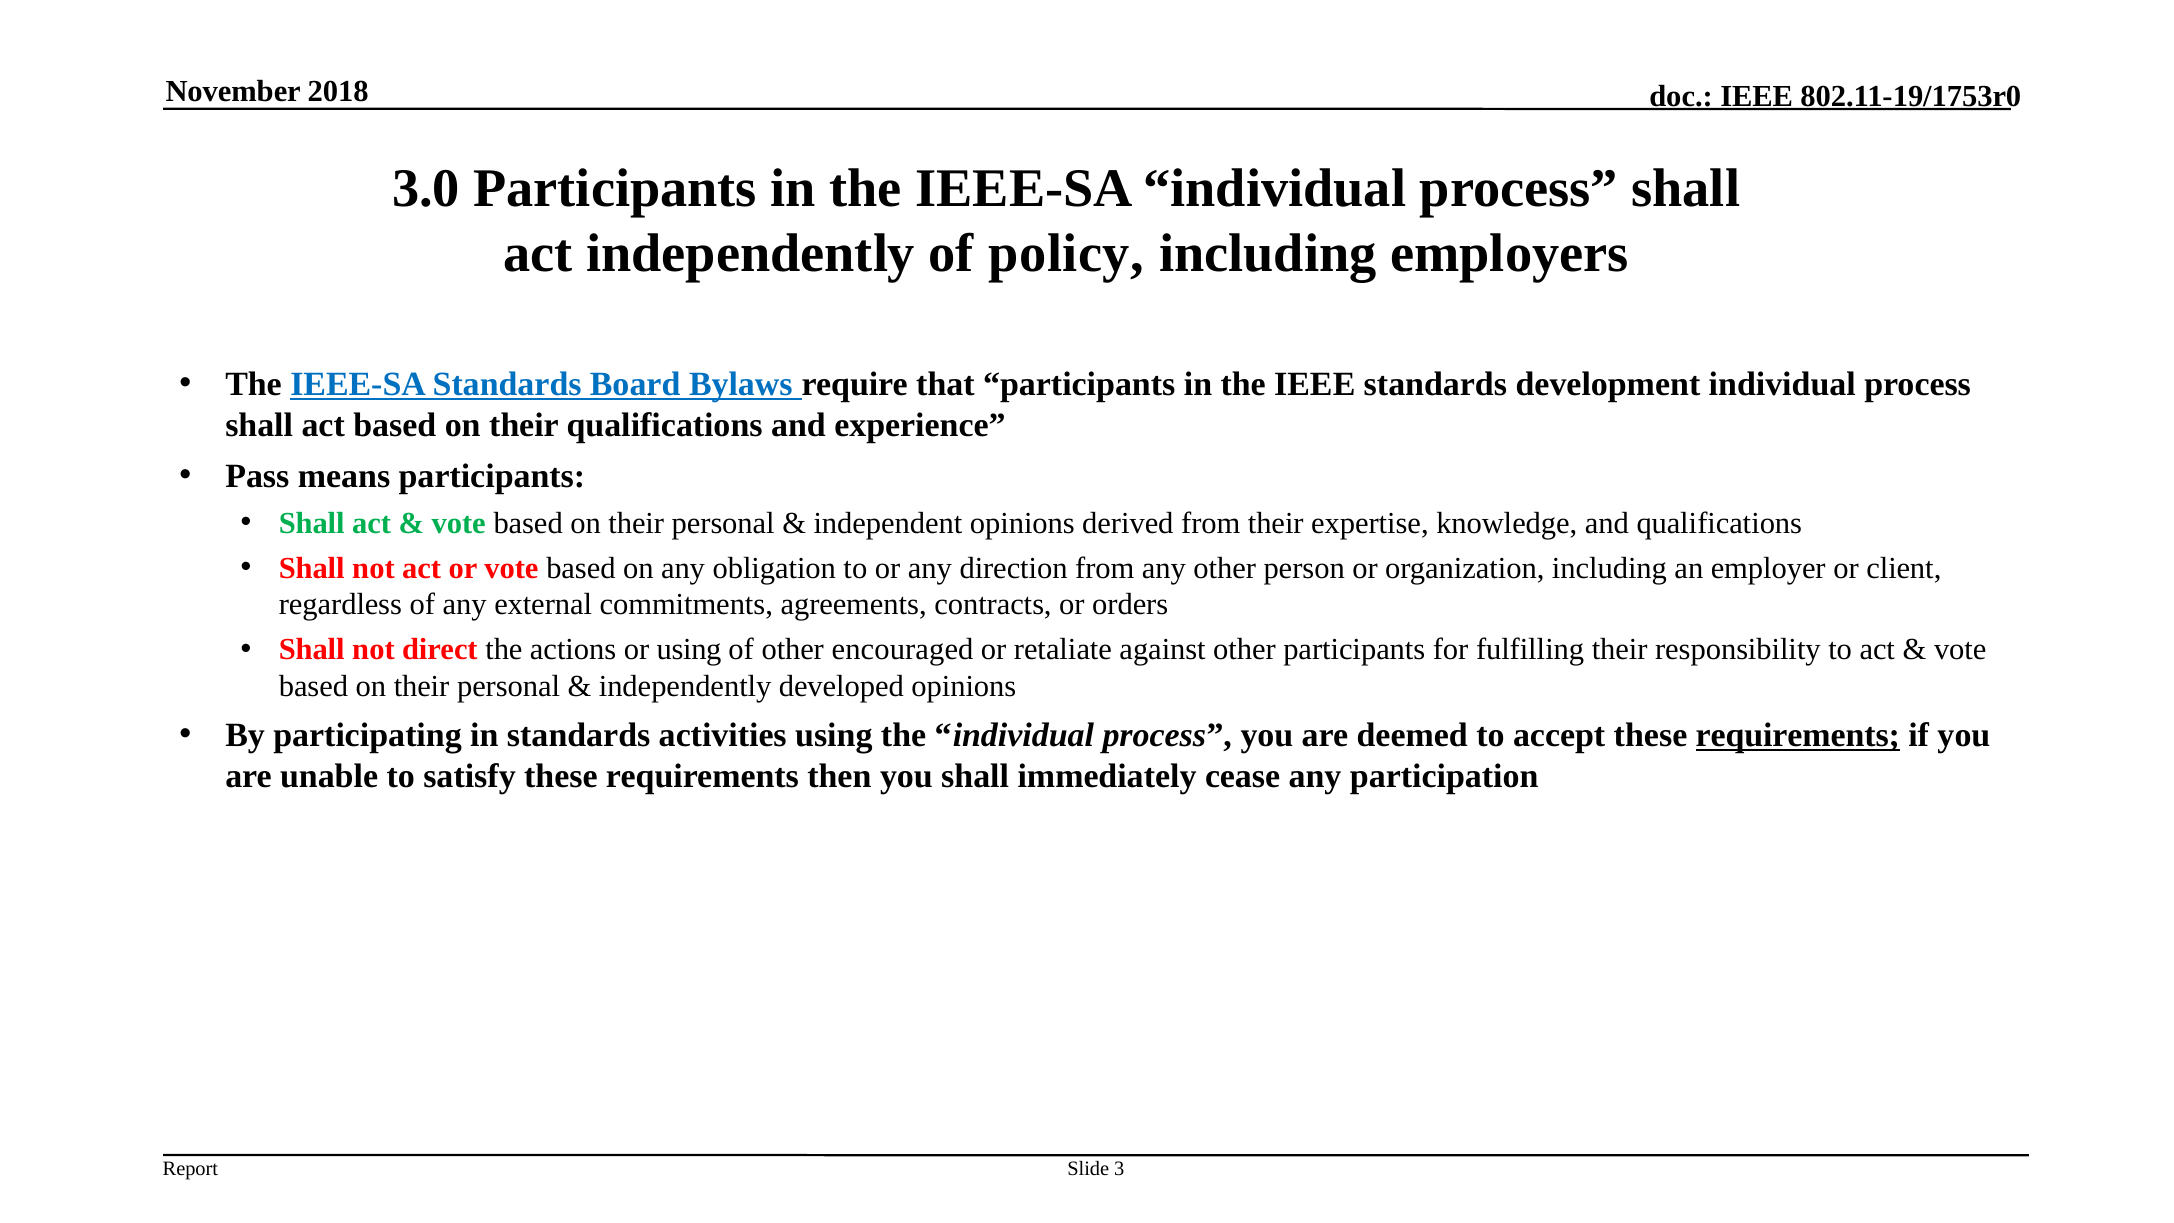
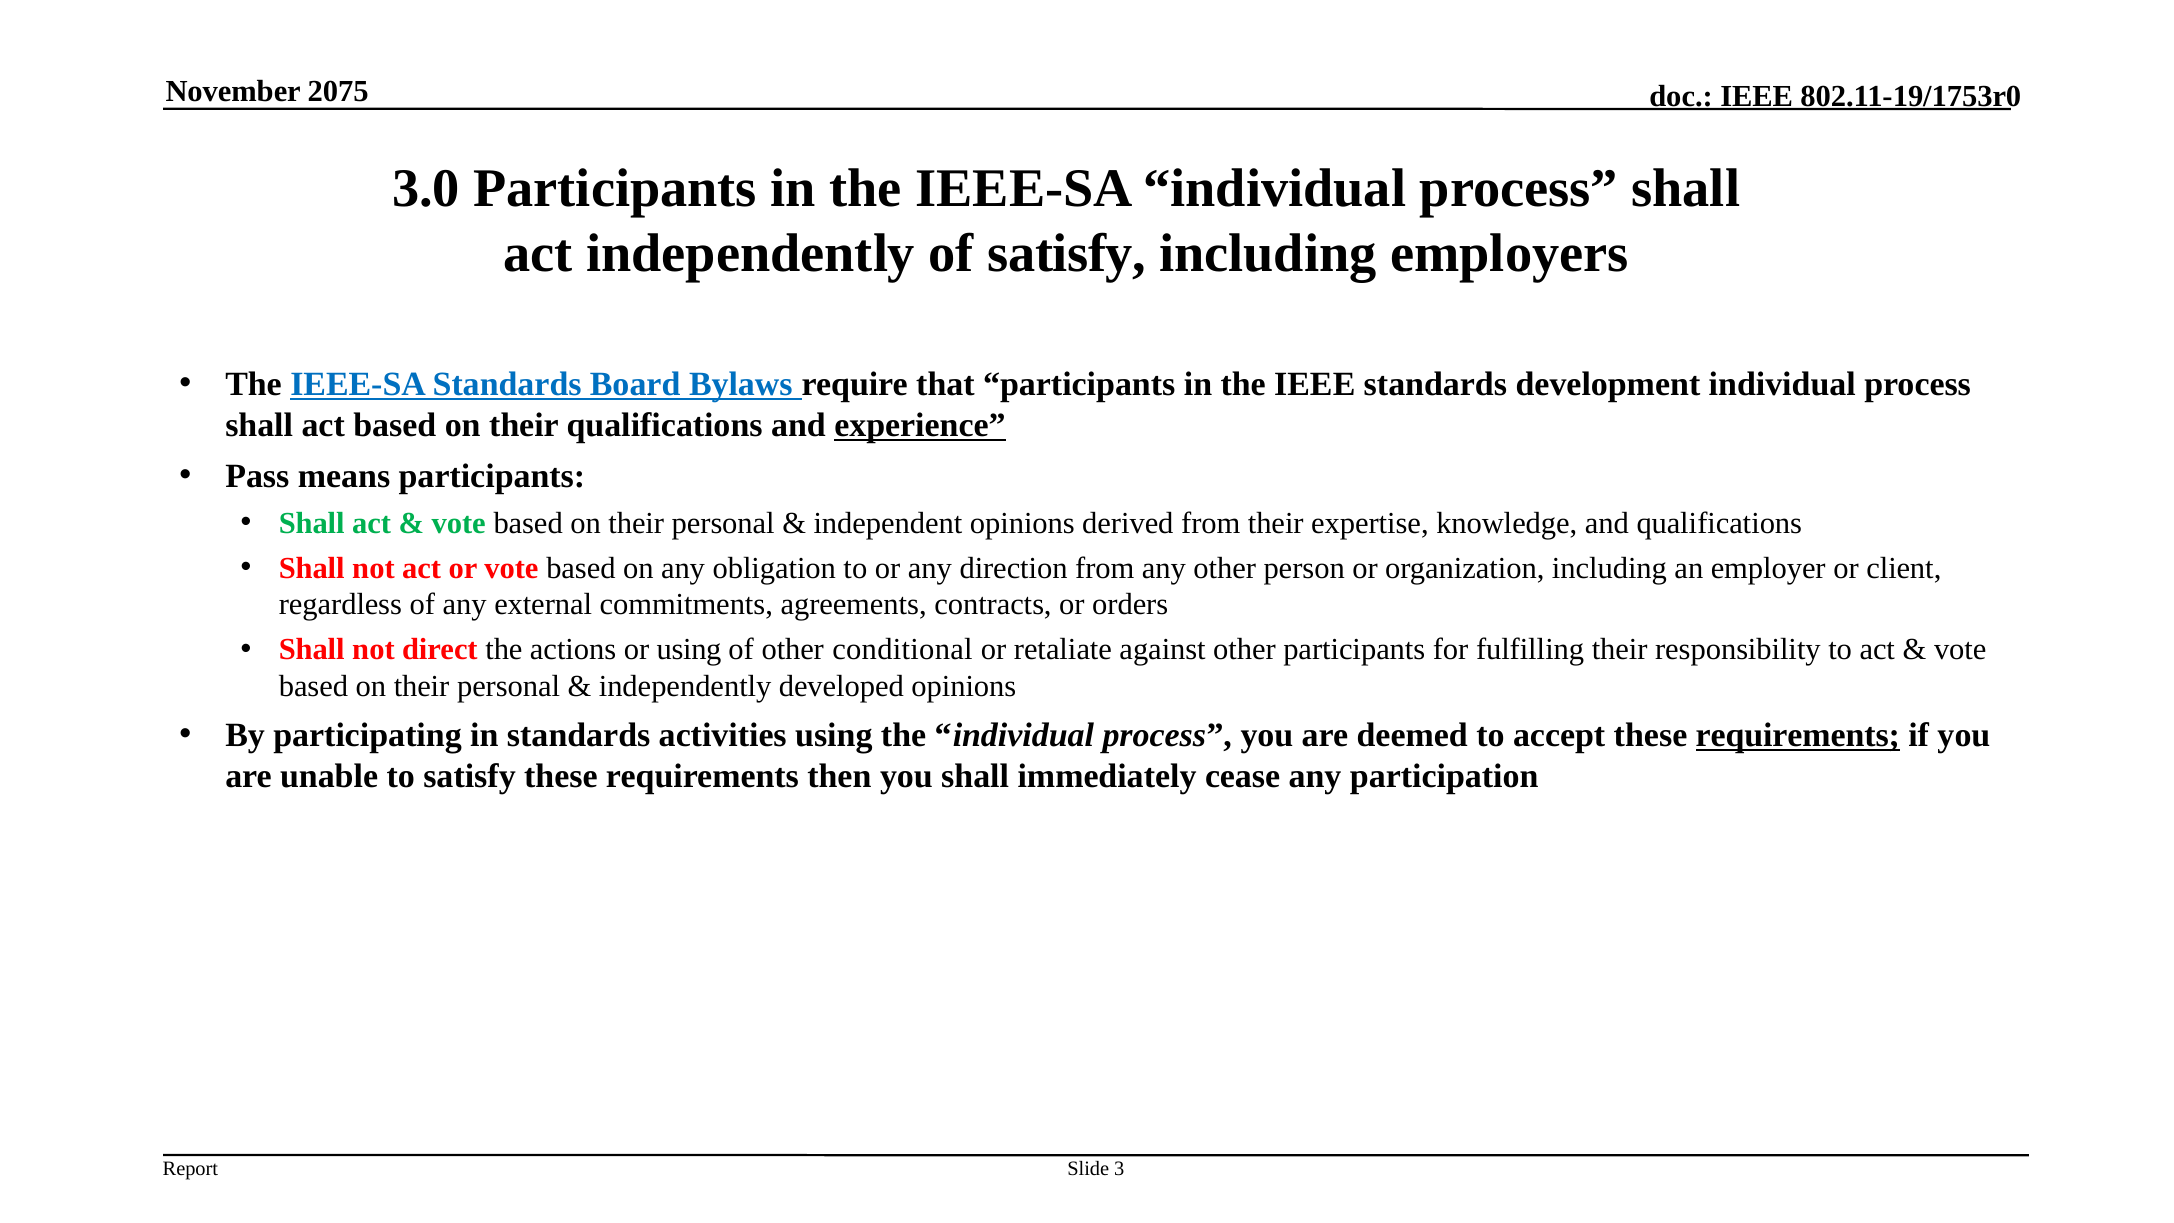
2018: 2018 -> 2075 (338, 92)
of policy: policy -> satisfy (1067, 254)
experience underline: none -> present (920, 425)
encouraged: encouraged -> conditional (902, 650)
